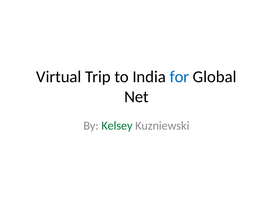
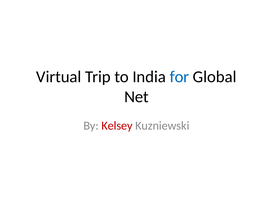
Kelsey colour: green -> red (117, 126)
